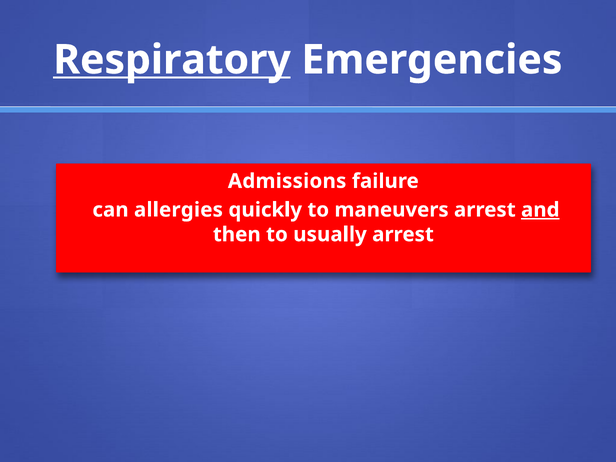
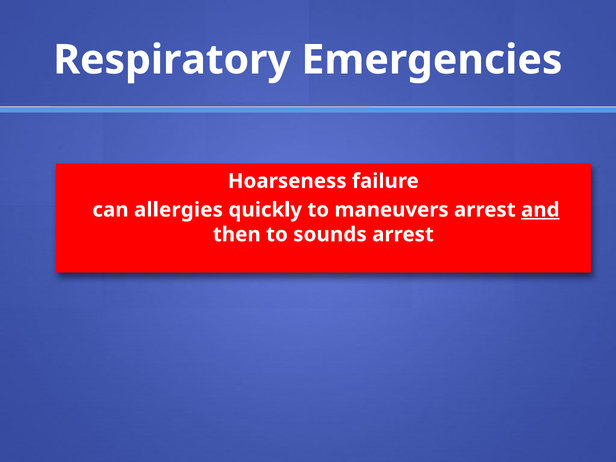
Respiratory underline: present -> none (172, 60)
Admissions: Admissions -> Hoarseness (287, 181)
usually: usually -> sounds (330, 234)
